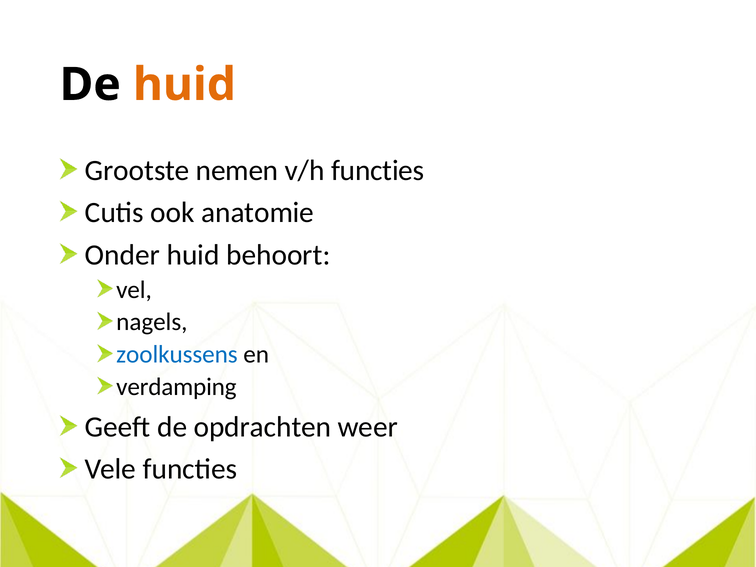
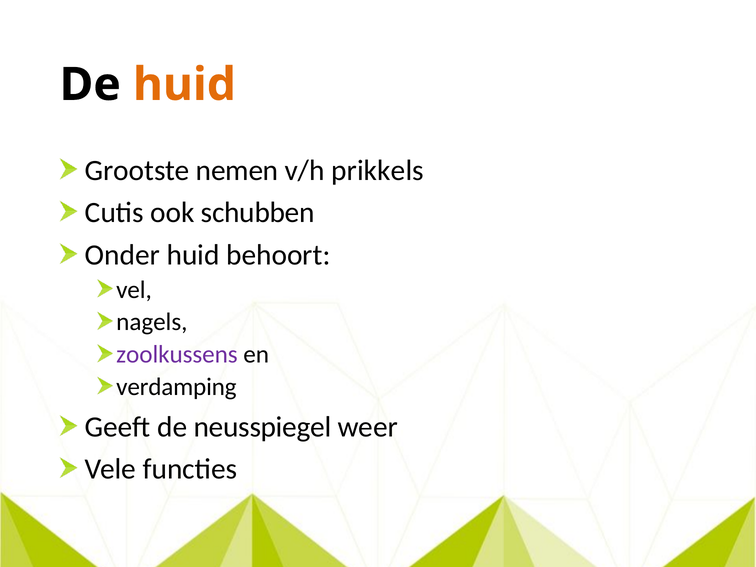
v/h functies: functies -> prikkels (378, 170)
anatomie: anatomie -> schubben (258, 213)
zoolkussens colour: blue -> purple (177, 355)
opdrachten: opdrachten -> neusspiegel (263, 427)
